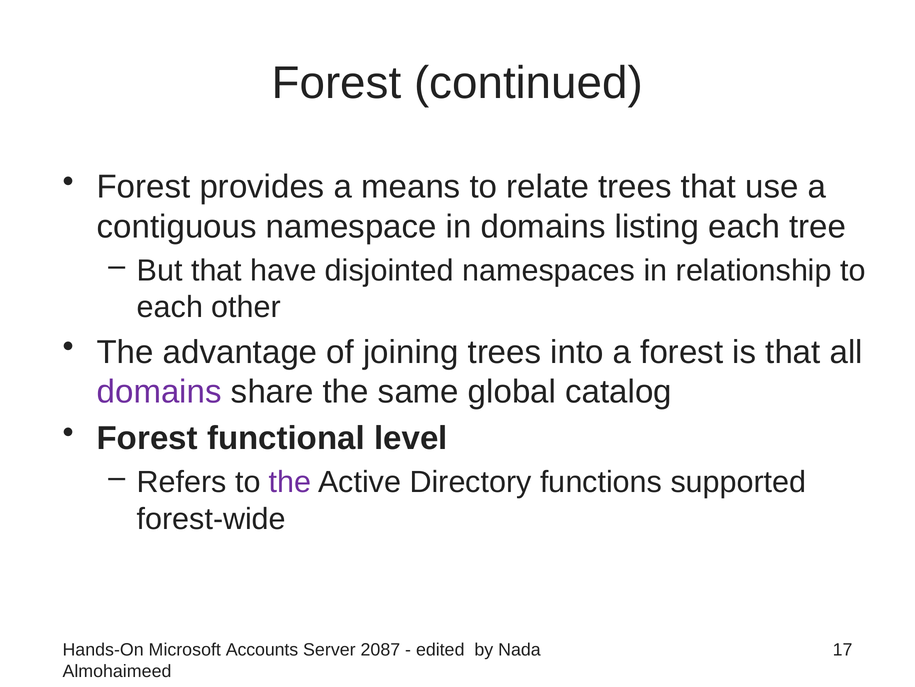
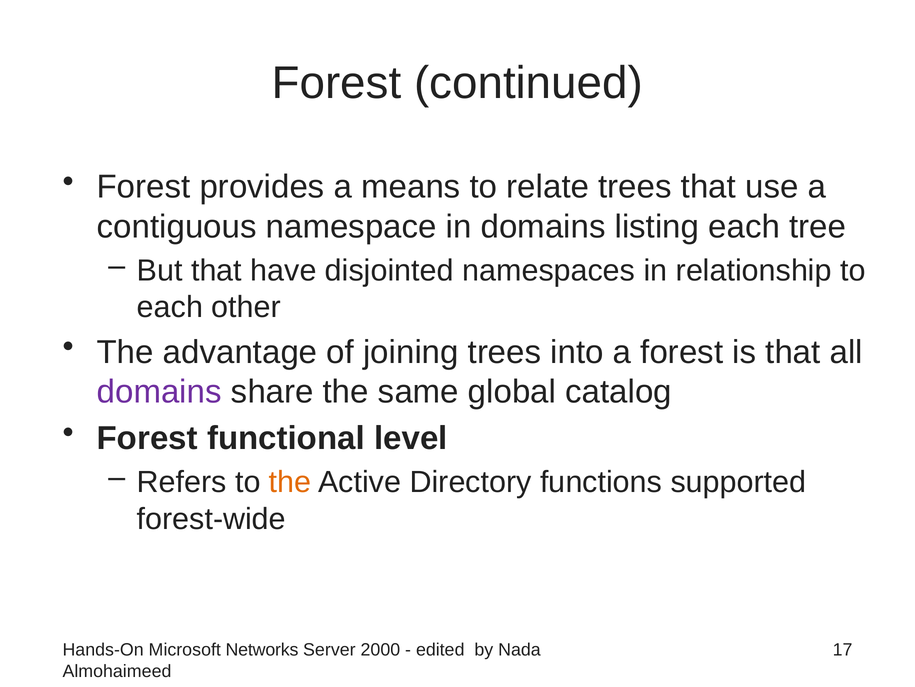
the colour: purple -> orange (290, 482)
Accounts: Accounts -> Networks (262, 649)
2087: 2087 -> 2000 (380, 649)
